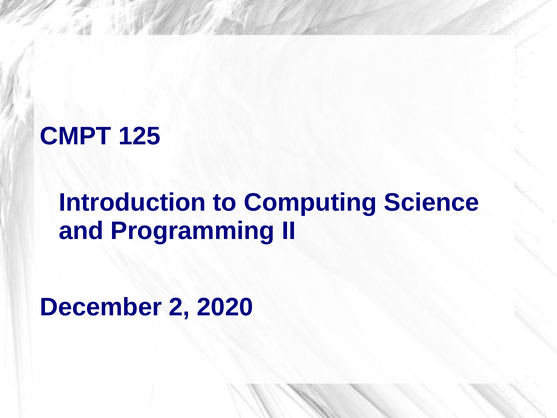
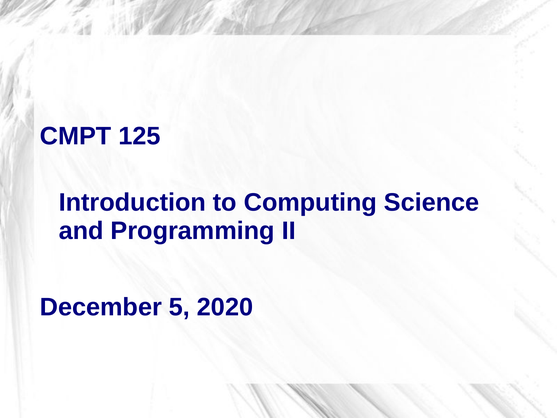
2: 2 -> 5 (179, 307)
